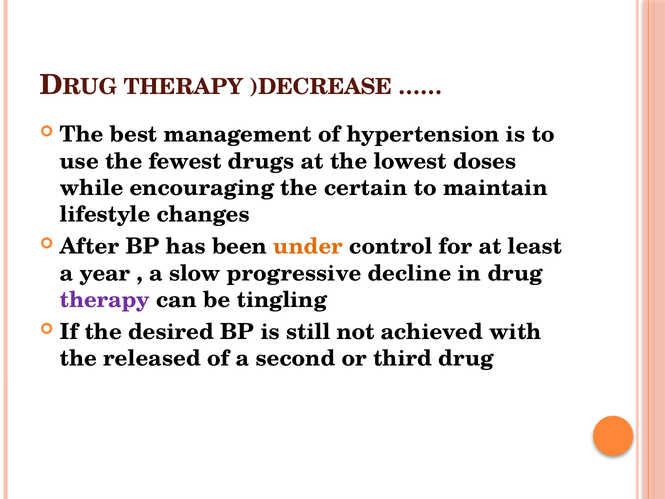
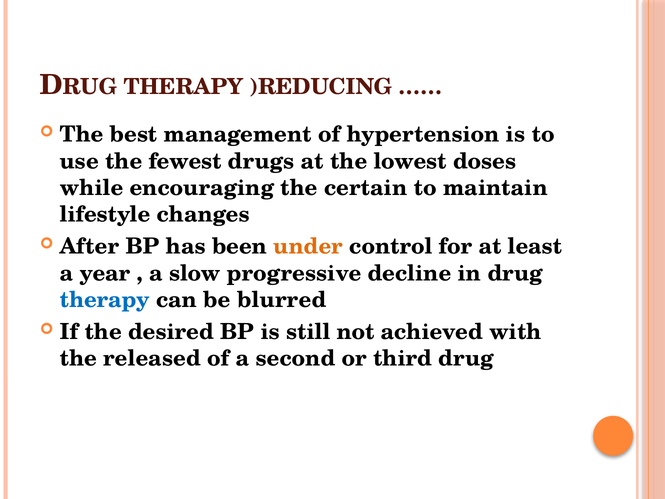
)DECREASE: )DECREASE -> )REDUCING (321, 87)
therapy colour: purple -> blue (105, 300)
tingling: tingling -> blurred (282, 300)
